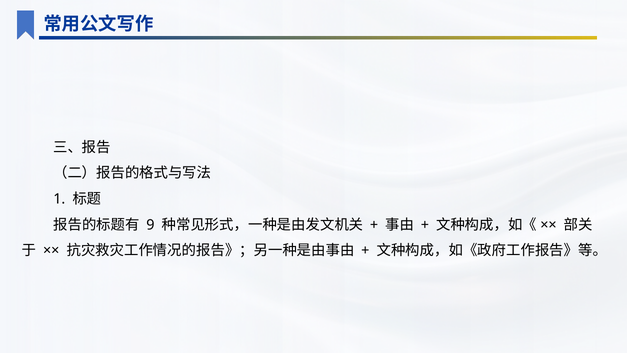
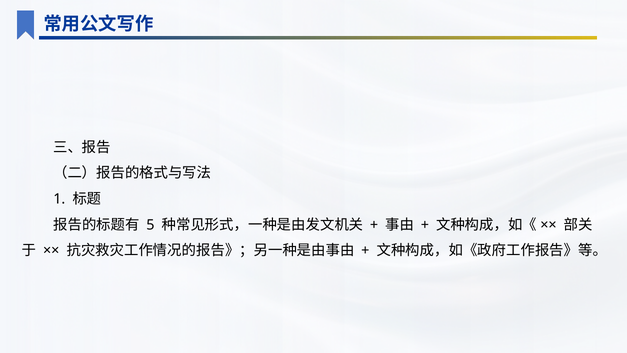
9: 9 -> 5 (150, 225)
